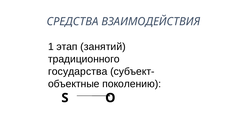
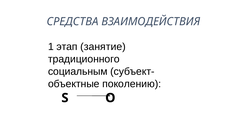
занятий: занятий -> занятие (103, 47)
государства: государства -> социальным (78, 71)
